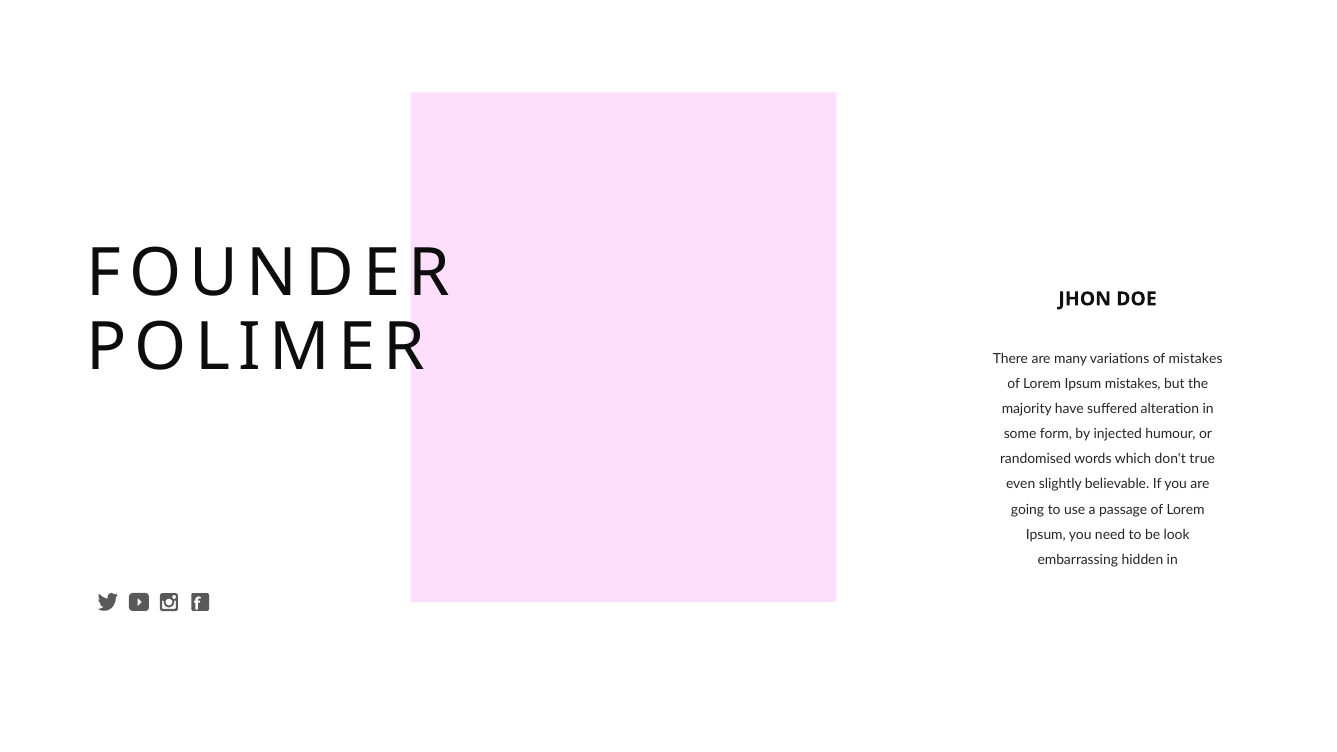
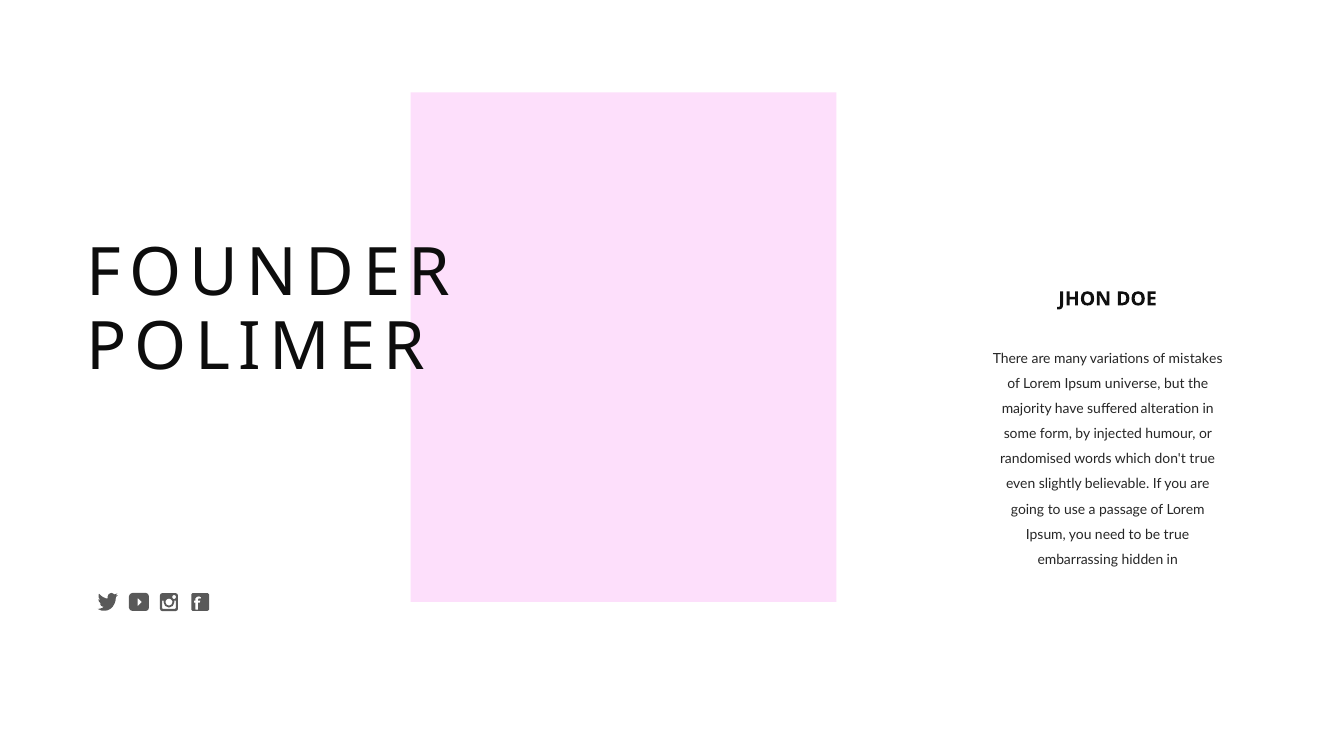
Ipsum mistakes: mistakes -> universe (1133, 384)
be look: look -> true (1177, 535)
